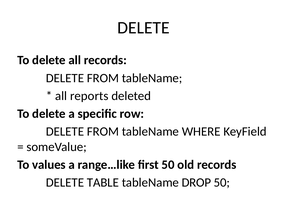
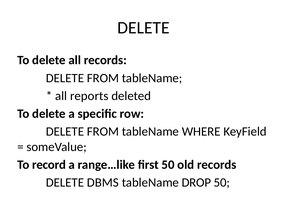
values: values -> record (49, 165)
TABLE: TABLE -> DBMS (103, 183)
